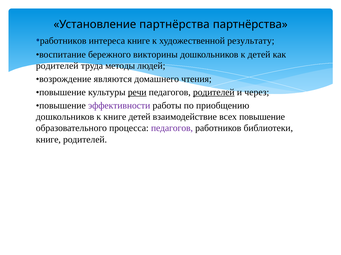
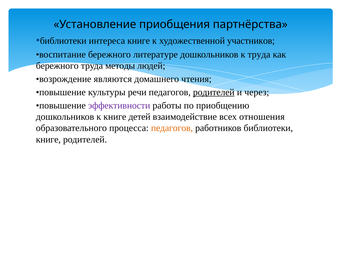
Установление партнёрства: партнёрства -> приобщения (175, 24)
работников: работников -> библиотеки (63, 41)
результату: результату -> участников (251, 41)
викторины: викторины -> литературе (155, 55)
к детей: детей -> труда (259, 55)
родителей: родителей -> бережного (57, 66)
речи underline: present -> none (137, 92)
всех повышение: повышение -> отношения (262, 117)
педагогов colour: purple -> orange (172, 128)
